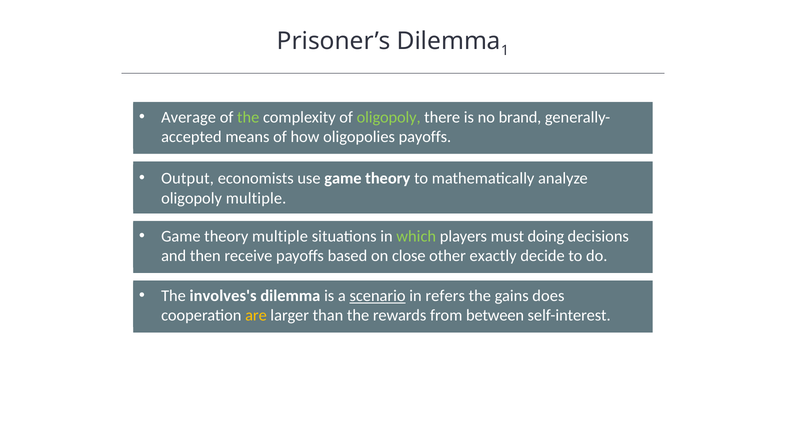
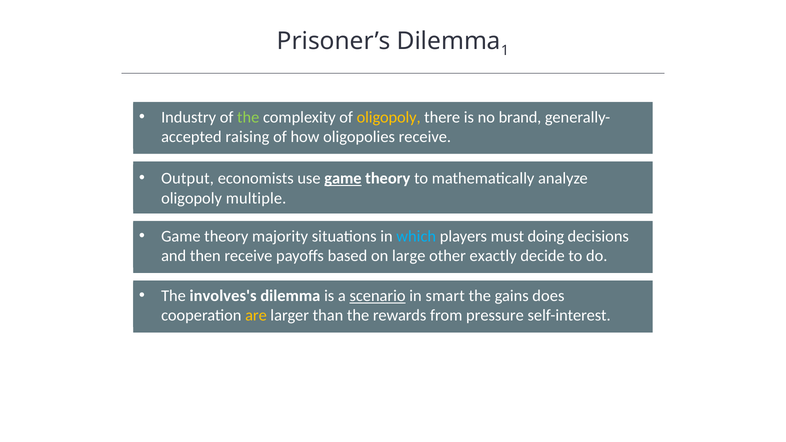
Average: Average -> Industry (189, 117)
oligopoly colour: light green -> yellow (389, 117)
means: means -> raising (247, 137)
oligopolies payoffs: payoffs -> receive (425, 137)
game underline: none -> present (343, 179)
theory multiple: multiple -> majority (280, 236)
which colour: light green -> light blue (416, 236)
close: close -> large (409, 256)
refers: refers -> smart (445, 296)
between: between -> pressure (495, 316)
